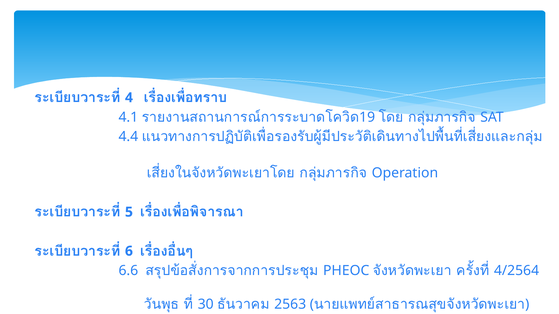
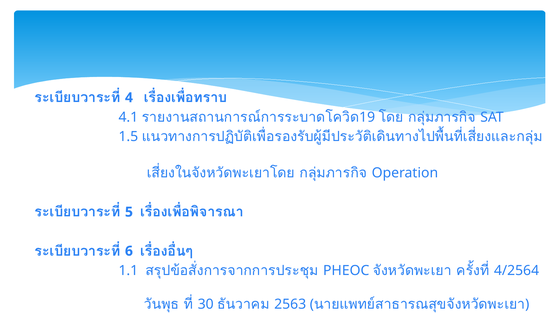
4.4: 4.4 -> 1.5 (128, 137)
6.6: 6.6 -> 1.1 (128, 271)
